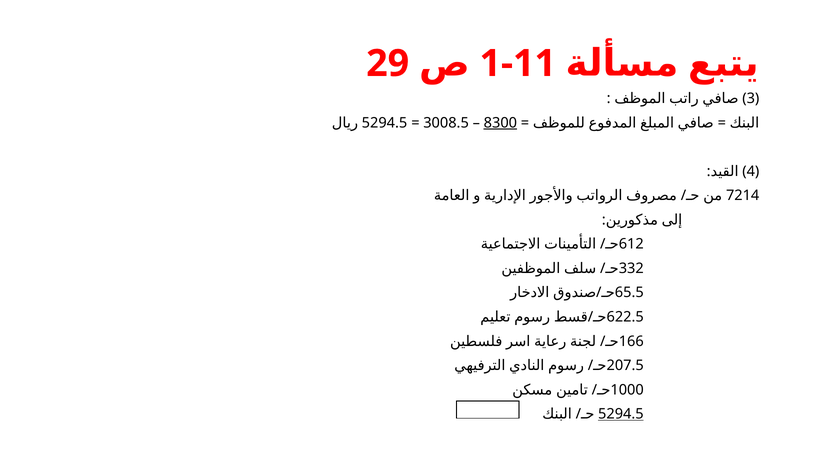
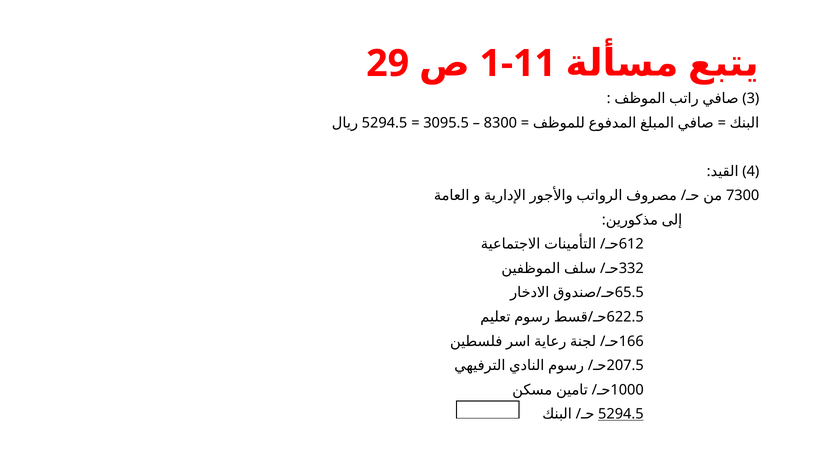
3008.5: 3008.5 -> 3095.5 (446, 123)
8300 underline: present -> none (500, 123)
7214: 7214 -> 7300 (743, 196)
